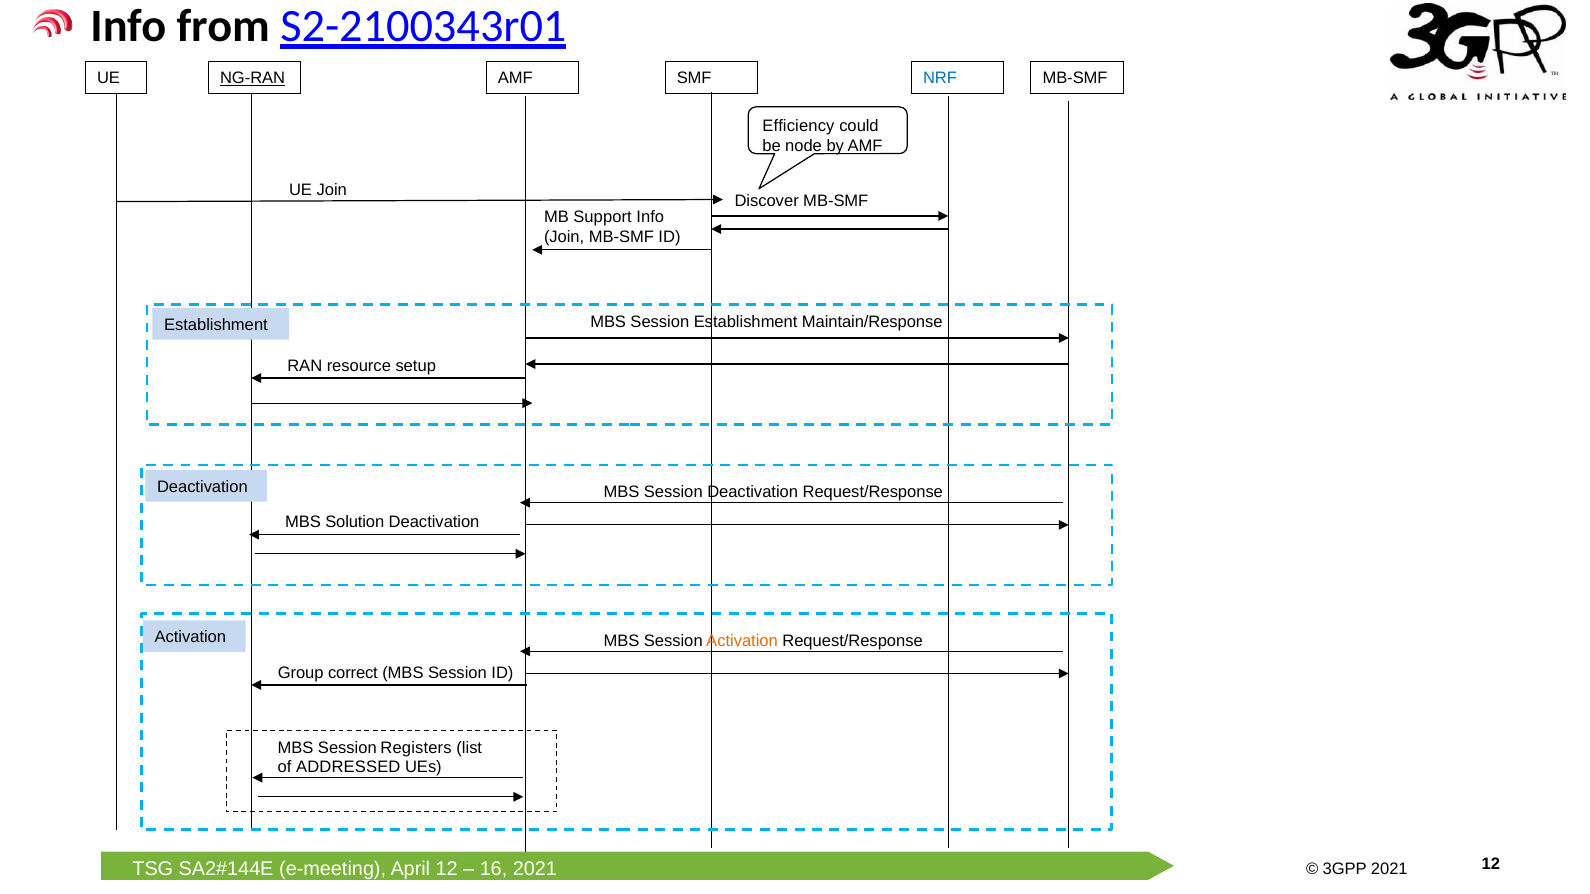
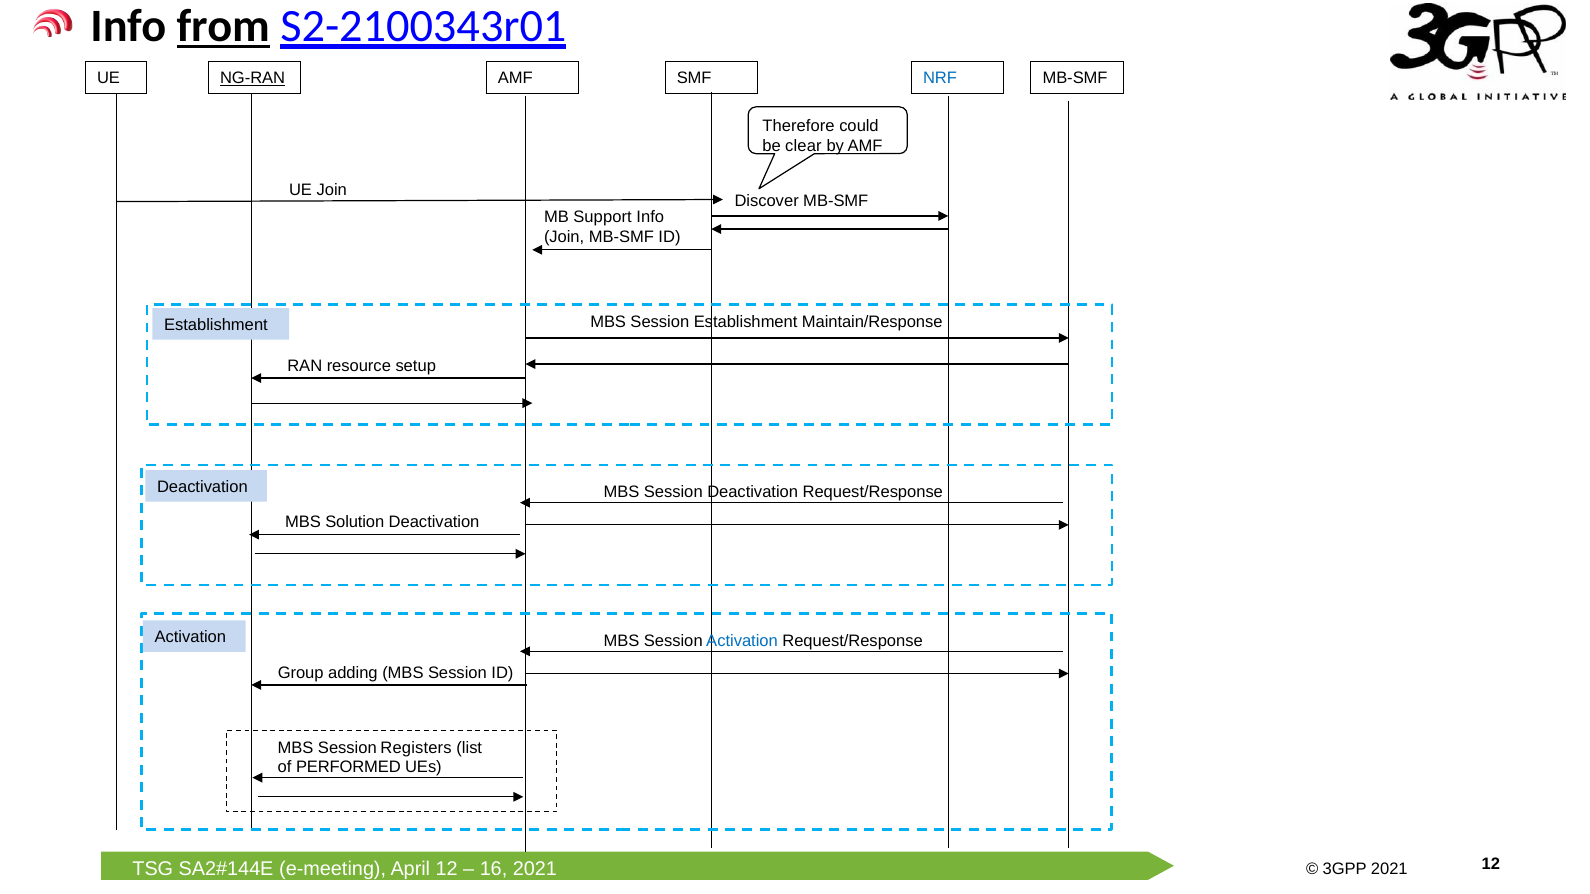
from underline: none -> present (223, 26)
Efficiency: Efficiency -> Therefore (798, 126)
node: node -> clear (803, 146)
Activation colour: orange -> blue (742, 641)
correct: correct -> adding (353, 673)
ADDRESSED: ADDRESSED -> PERFORMED (348, 768)
